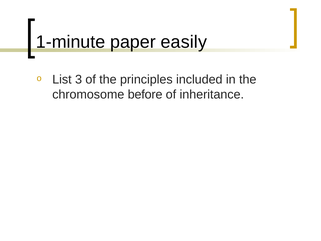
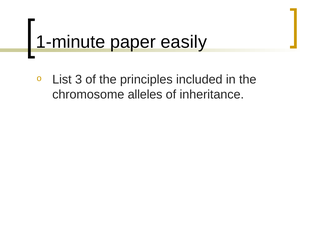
before: before -> alleles (145, 95)
